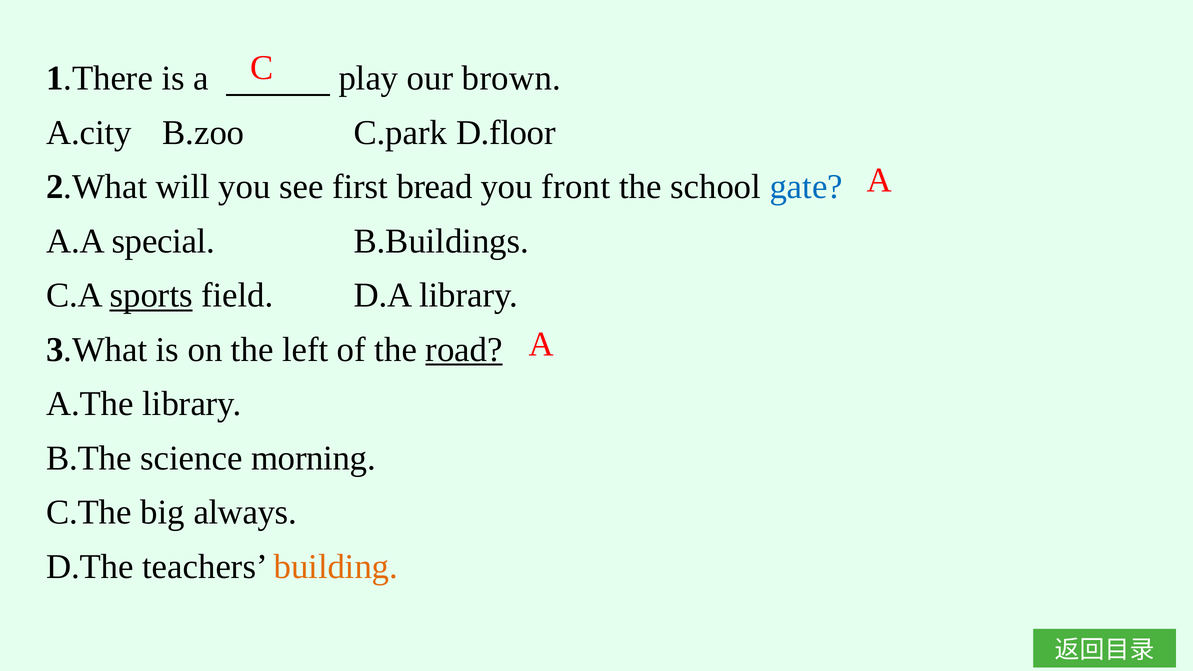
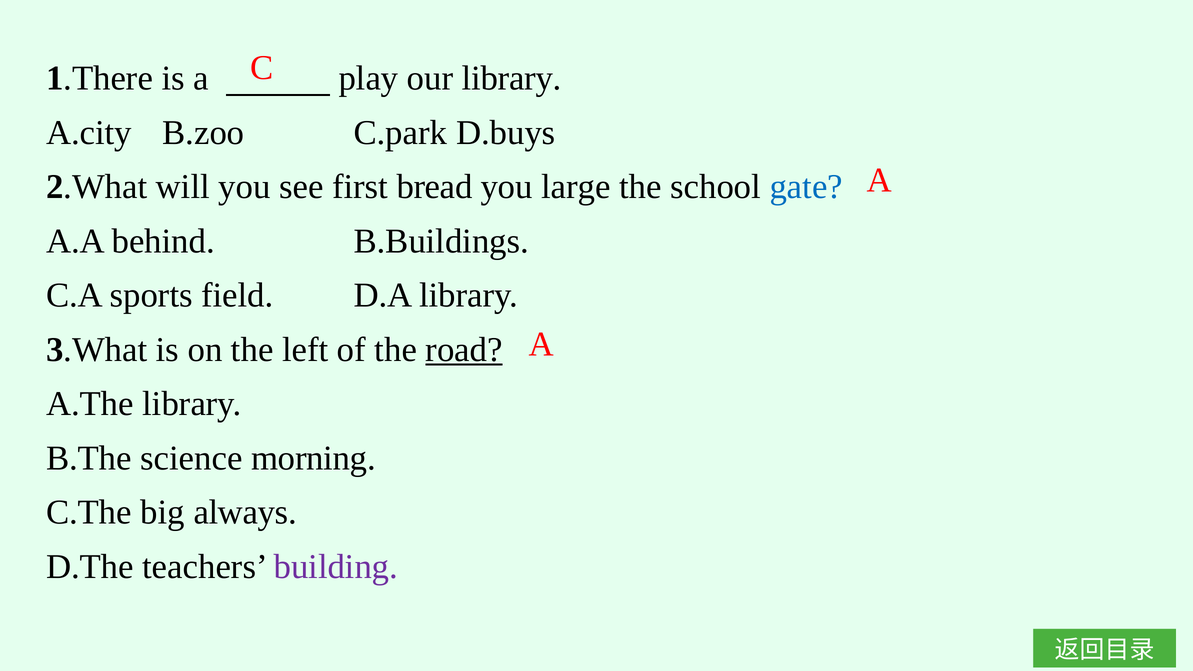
our brown: brown -> library (512, 78)
D.floor: D.floor -> D.buys (506, 133)
front: front -> large (576, 187)
special: special -> behind (163, 241)
sports underline: present -> none (151, 295)
building colour: orange -> purple (336, 567)
